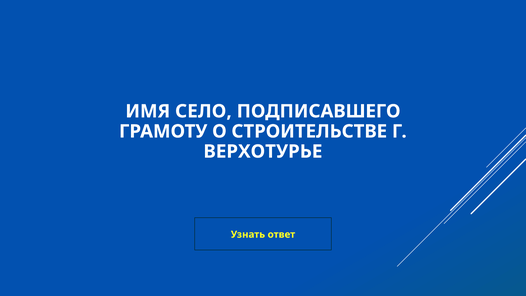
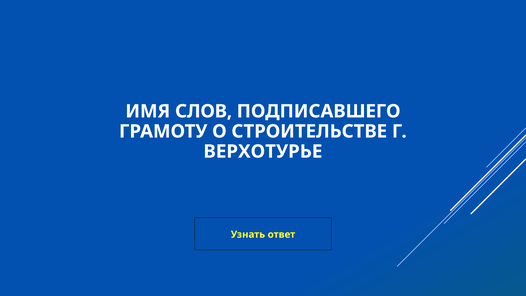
СЕЛО: СЕЛО -> СЛОВ (204, 111)
